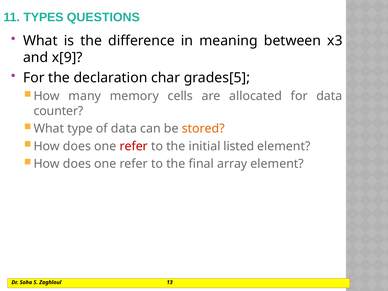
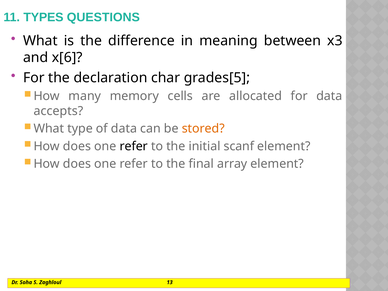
x[9: x[9 -> x[6 (67, 58)
counter: counter -> accepts (58, 111)
refer colour: red -> black (134, 146)
listed: listed -> scanf (239, 146)
